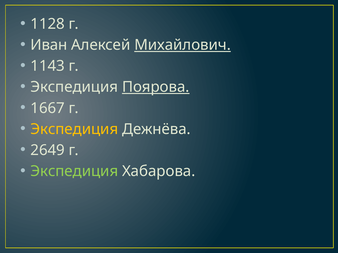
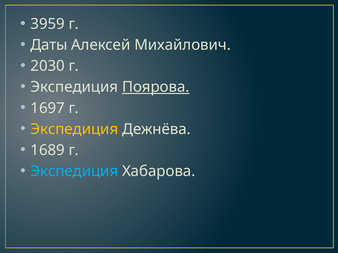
1128: 1128 -> 3959 (48, 24)
Иван: Иван -> Даты (49, 45)
Михайлович underline: present -> none (183, 45)
1143: 1143 -> 2030 (48, 66)
1667: 1667 -> 1697 (48, 108)
2649: 2649 -> 1689 (48, 150)
Экспедиция colour: light green -> light blue (74, 171)
